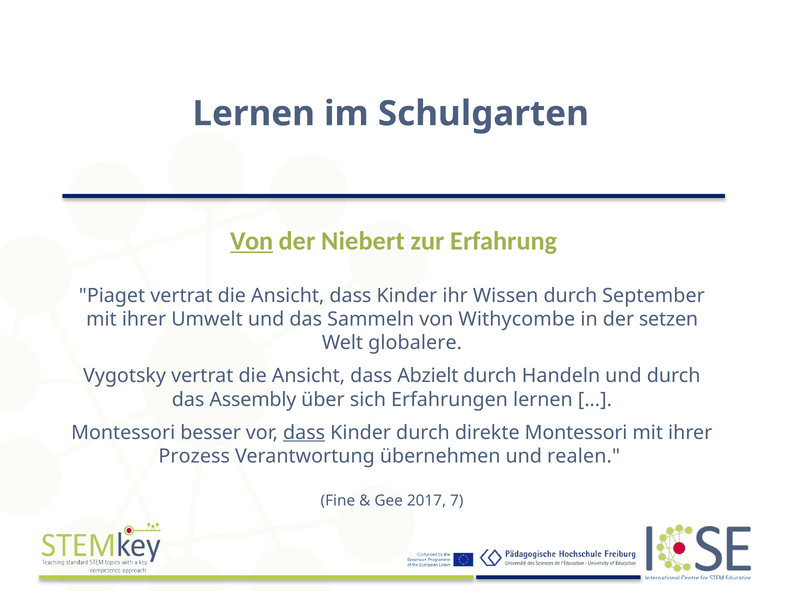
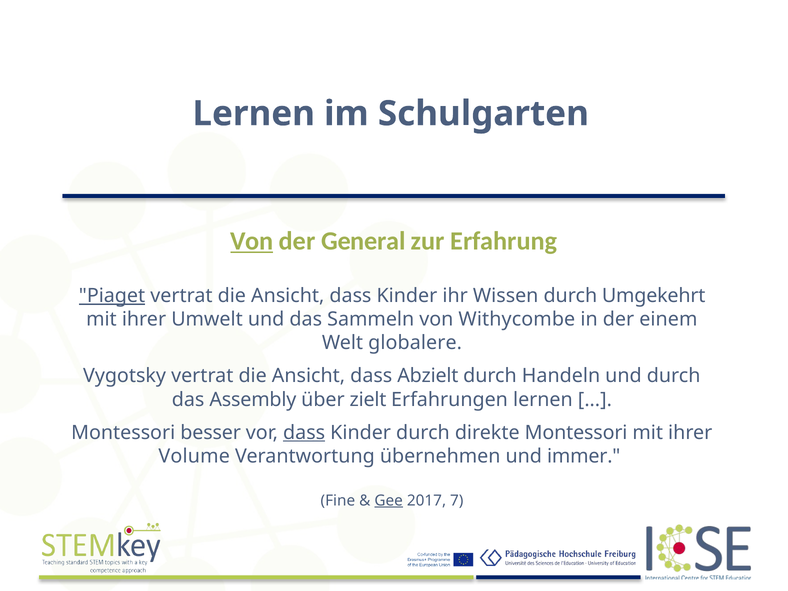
Niebert: Niebert -> General (363, 241)
Piaget underline: none -> present (112, 296)
September: September -> Umgekehrt (654, 296)
setzen: setzen -> einem (668, 319)
sich: sich -> zielt (368, 400)
Prozess: Prozess -> Volume (194, 456)
realen: realen -> immer (584, 456)
Gee underline: none -> present (389, 501)
